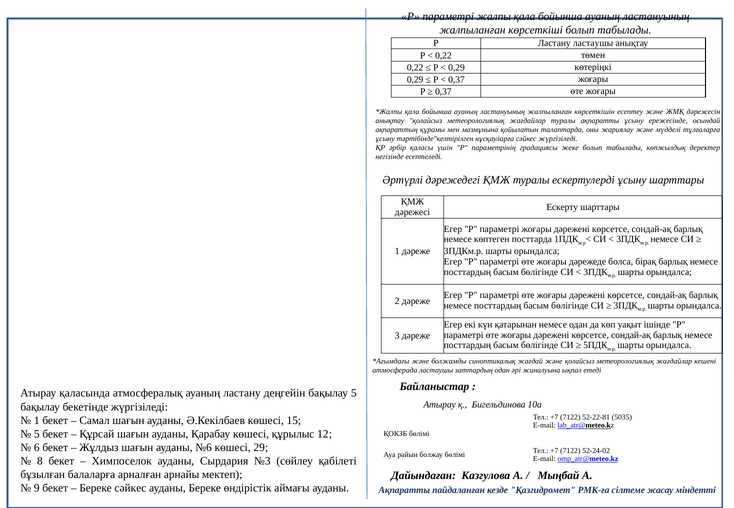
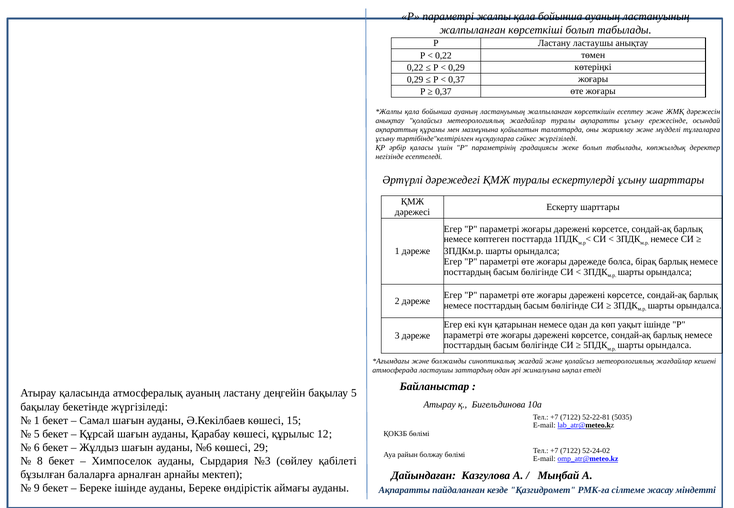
Береке сәйкес: сәйкес -> ішінде (130, 488)
